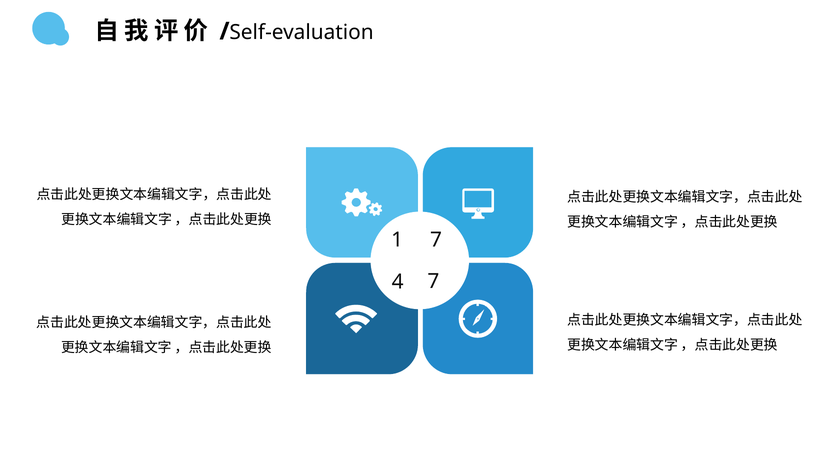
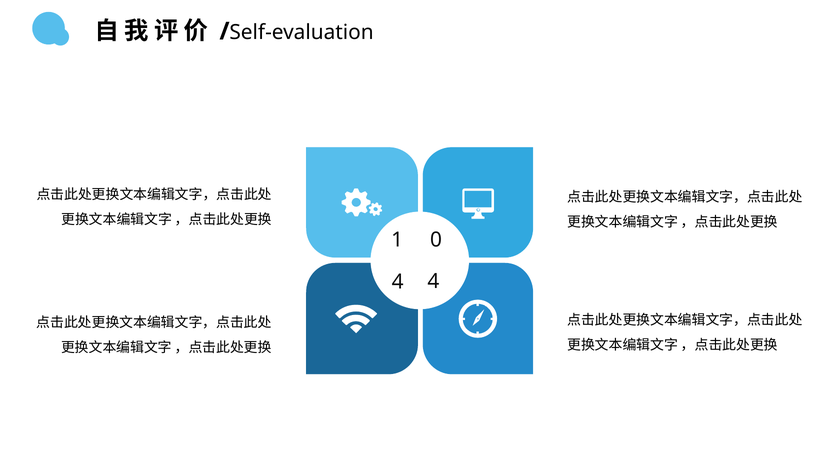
1 7: 7 -> 0 (436, 240)
4 7: 7 -> 4 (433, 281)
